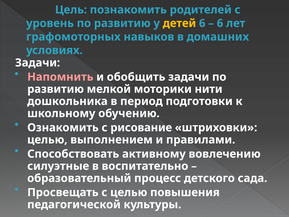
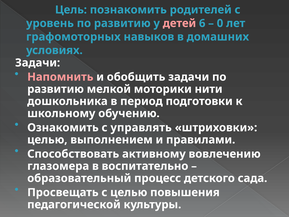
детей colour: yellow -> pink (179, 23)
6: 6 -> 0 (220, 23)
рисование: рисование -> управлять (141, 127)
силуэтные: силуэтные -> глазомера (58, 166)
